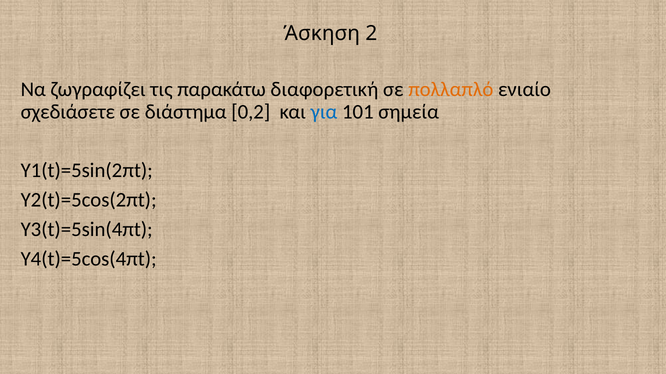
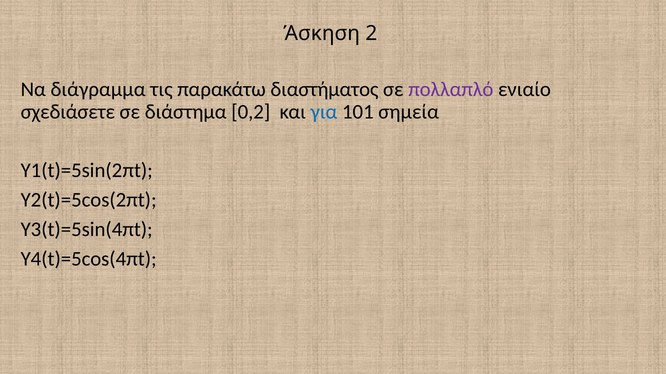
ζωγραφίζει: ζωγραφίζει -> διάγραμμα (98, 90)
διαφορετική: διαφορετική -> διαστήματος (324, 90)
πολλαπλό colour: orange -> purple (451, 90)
